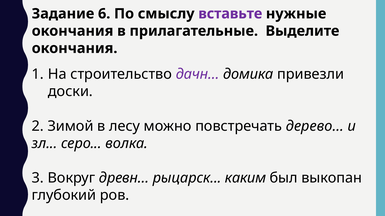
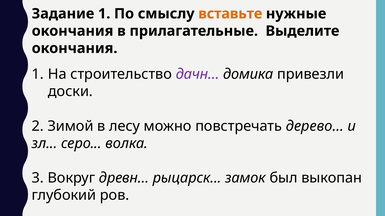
Задание 6: 6 -> 1 (104, 14)
вставьте colour: purple -> orange (230, 14)
каким: каким -> замок (245, 178)
